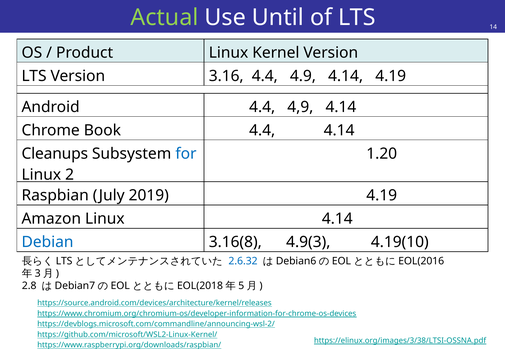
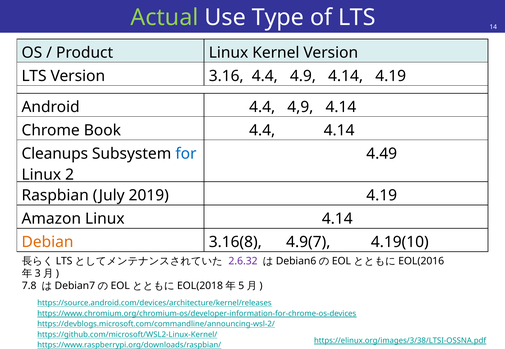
Until: Until -> Type (278, 17)
1.20: 1.20 -> 4.49 (382, 154)
Debian colour: blue -> orange (48, 243)
4.9(3: 4.9(3 -> 4.9(7 (308, 243)
2.6.32 colour: blue -> purple (243, 262)
2.8: 2.8 -> 7.8 (29, 286)
